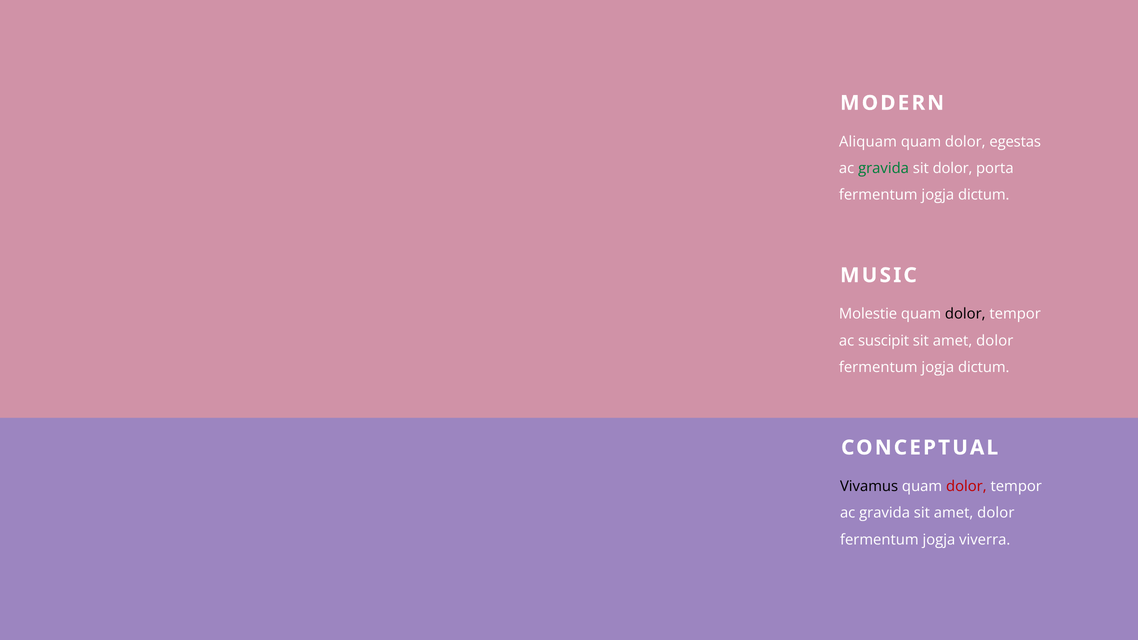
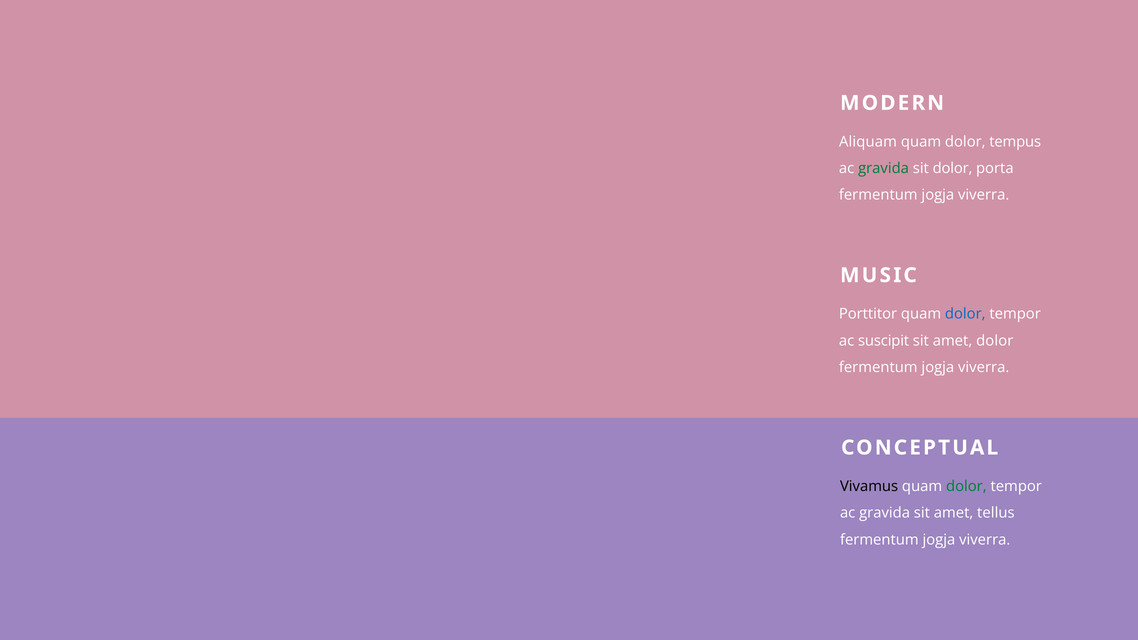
egestas: egestas -> tempus (1015, 142)
dictum: dictum -> viverra (984, 195)
Molestie: Molestie -> Porttitor (868, 314)
dolor colour: black -> blue (965, 314)
dictum: dictum -> viverra (984, 367)
dolor colour: red -> green (966, 486)
gravida sit amet dolor: dolor -> tellus (996, 513)
